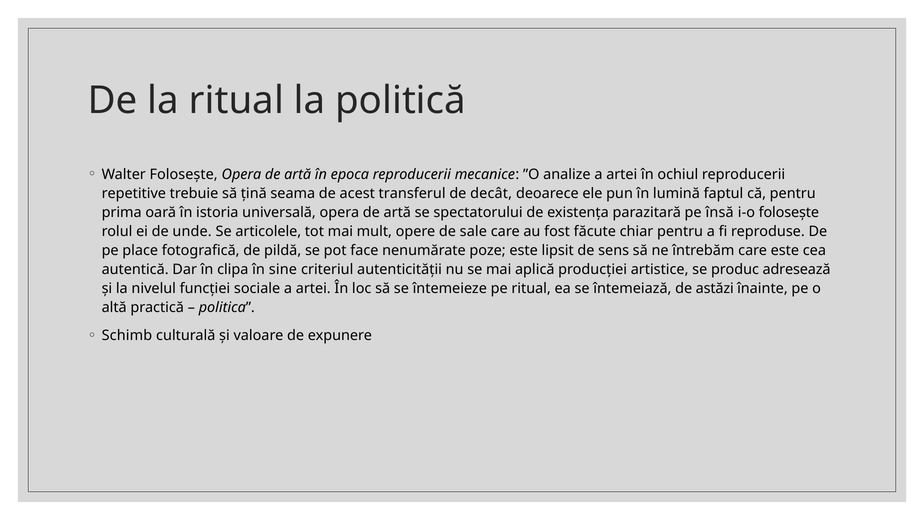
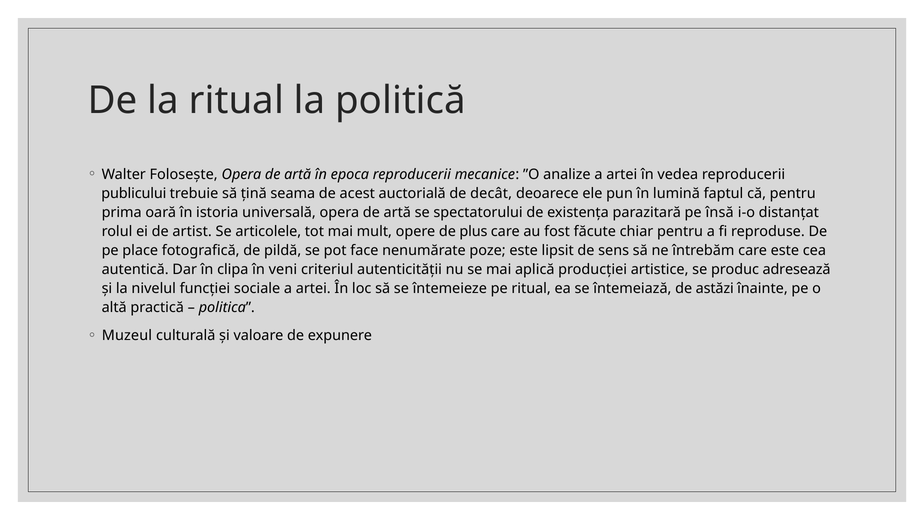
ochiul: ochiul -> vedea (678, 174)
repetitive: repetitive -> publicului (134, 193)
transferul: transferul -> auctorială (412, 193)
i-o folosește: folosește -> distanțat (789, 212)
unde: unde -> artist (192, 231)
sale: sale -> plus (473, 231)
sine: sine -> veni (283, 269)
Schimb: Schimb -> Muzeul (127, 335)
